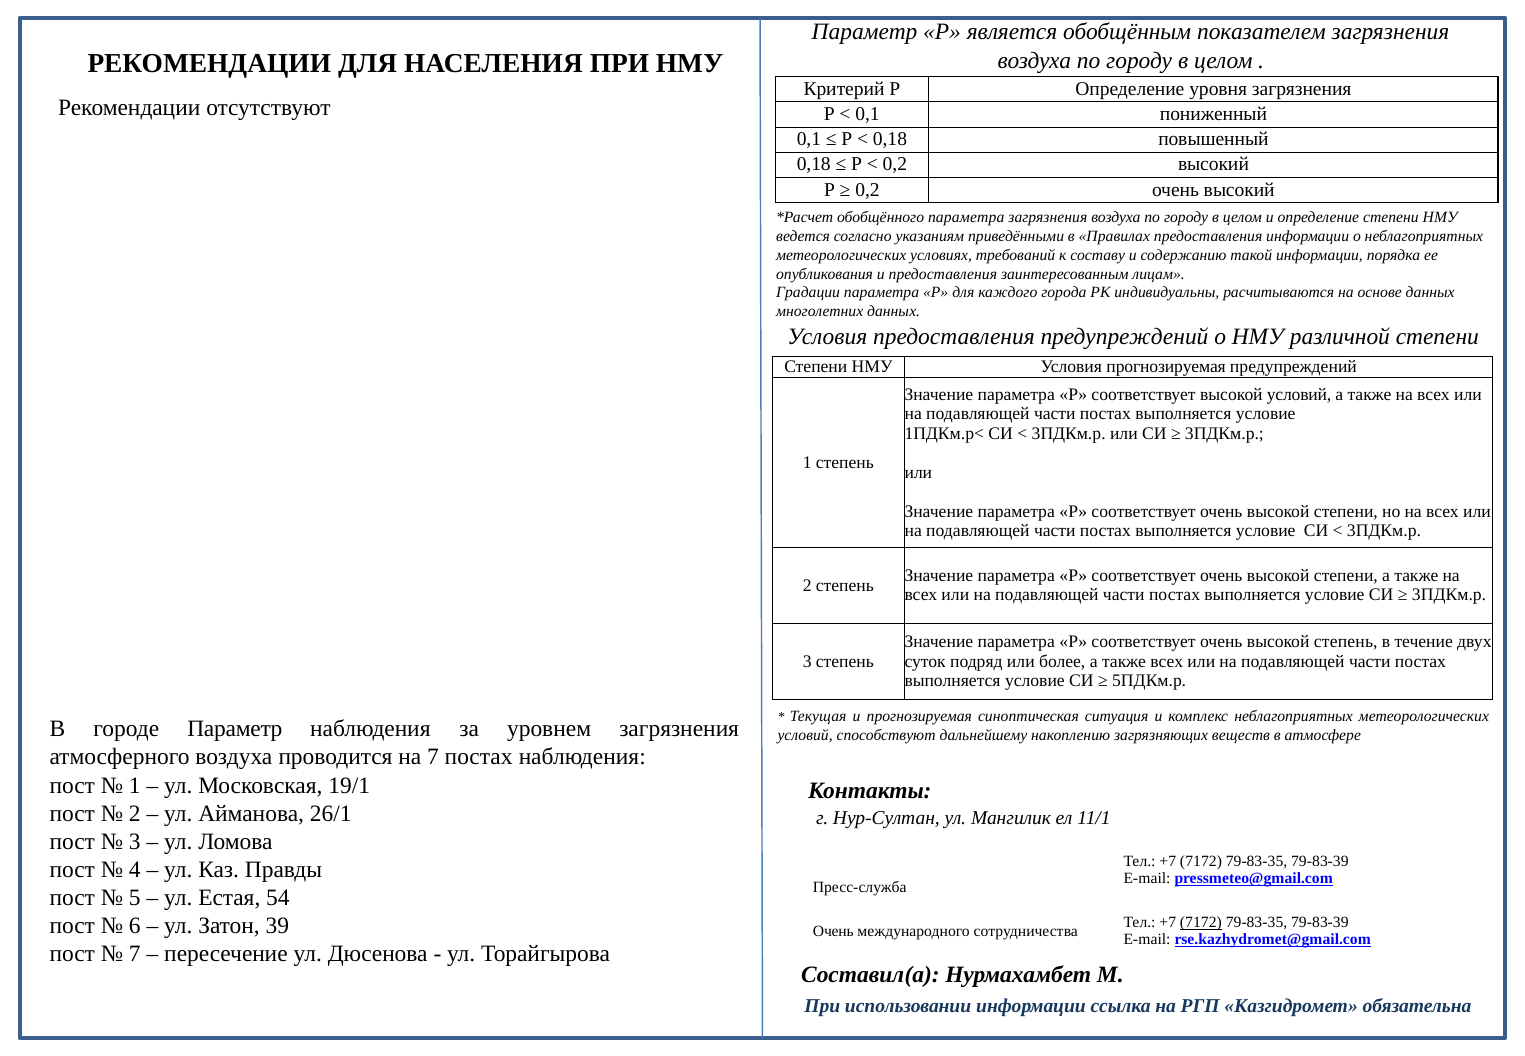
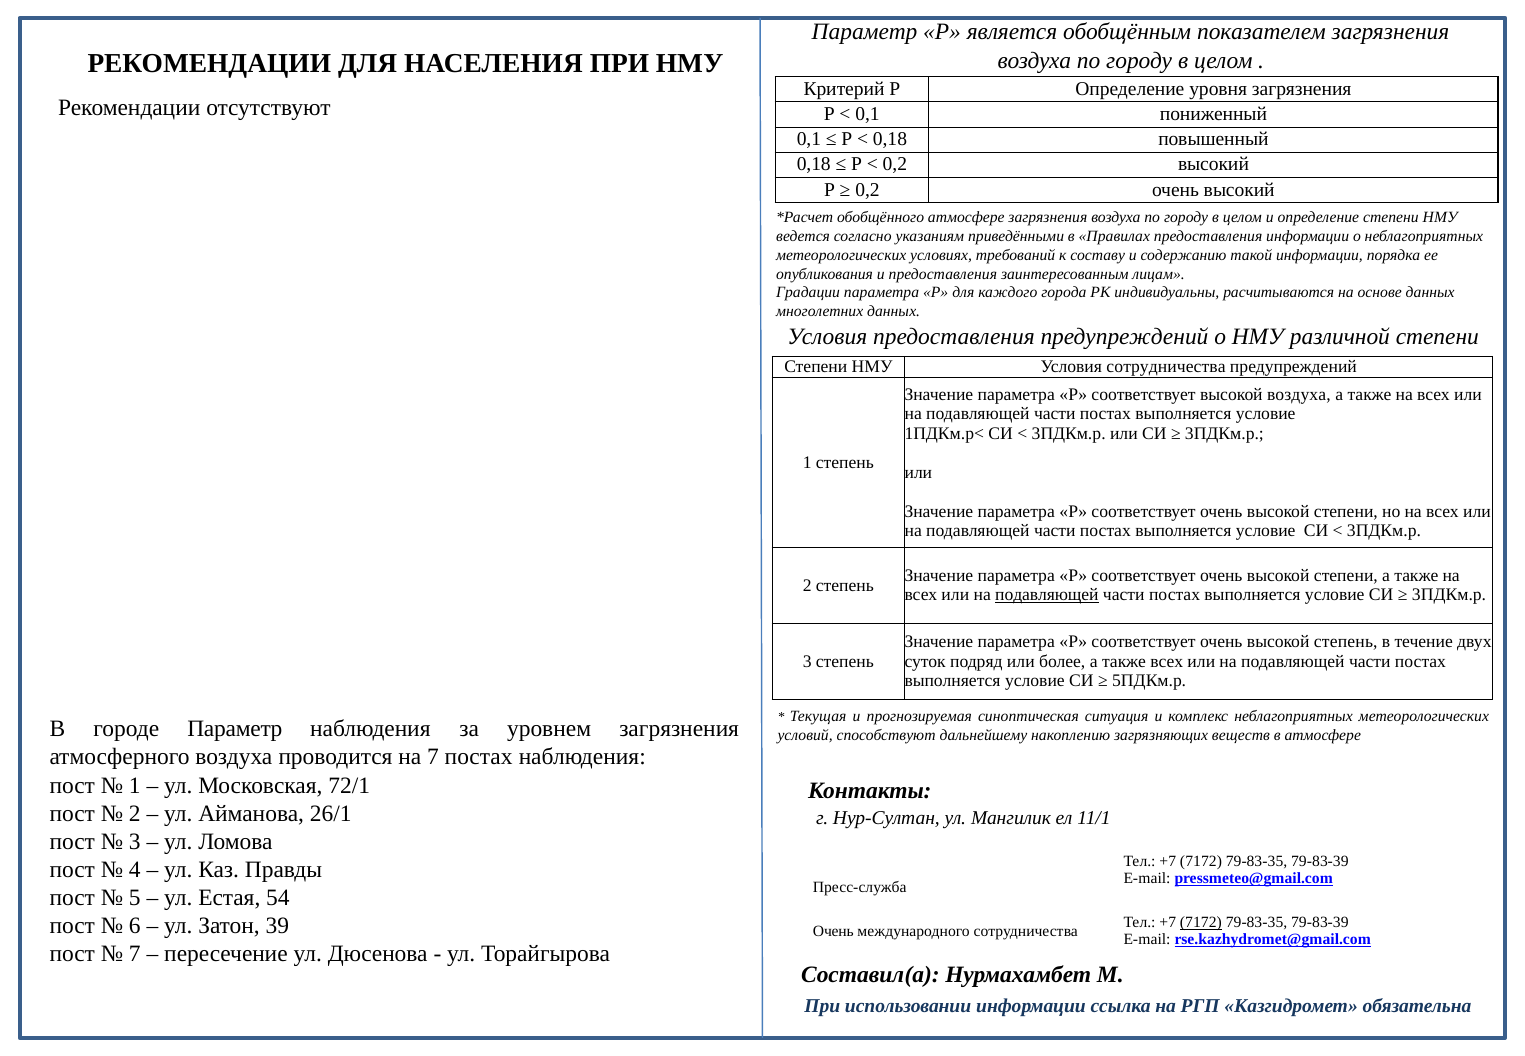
обобщённого параметра: параметра -> атмосфере (966, 218)
Условия прогнозируемая: прогнозируемая -> сотрудничества (1166, 367)
высокой условий: условий -> воздуха (1299, 394)
подавляющей underline: none -> present (1047, 595)
19/1: 19/1 -> 72/1 (349, 785)
